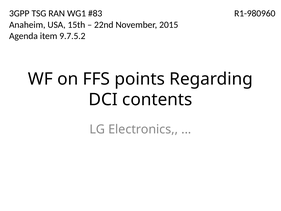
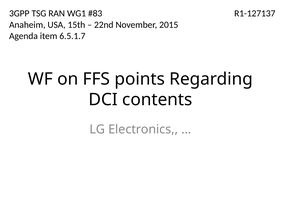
R1-980960: R1-980960 -> R1-127137 (255, 13)
9.7.5.2: 9.7.5.2 -> 6.5.1.7 (72, 36)
